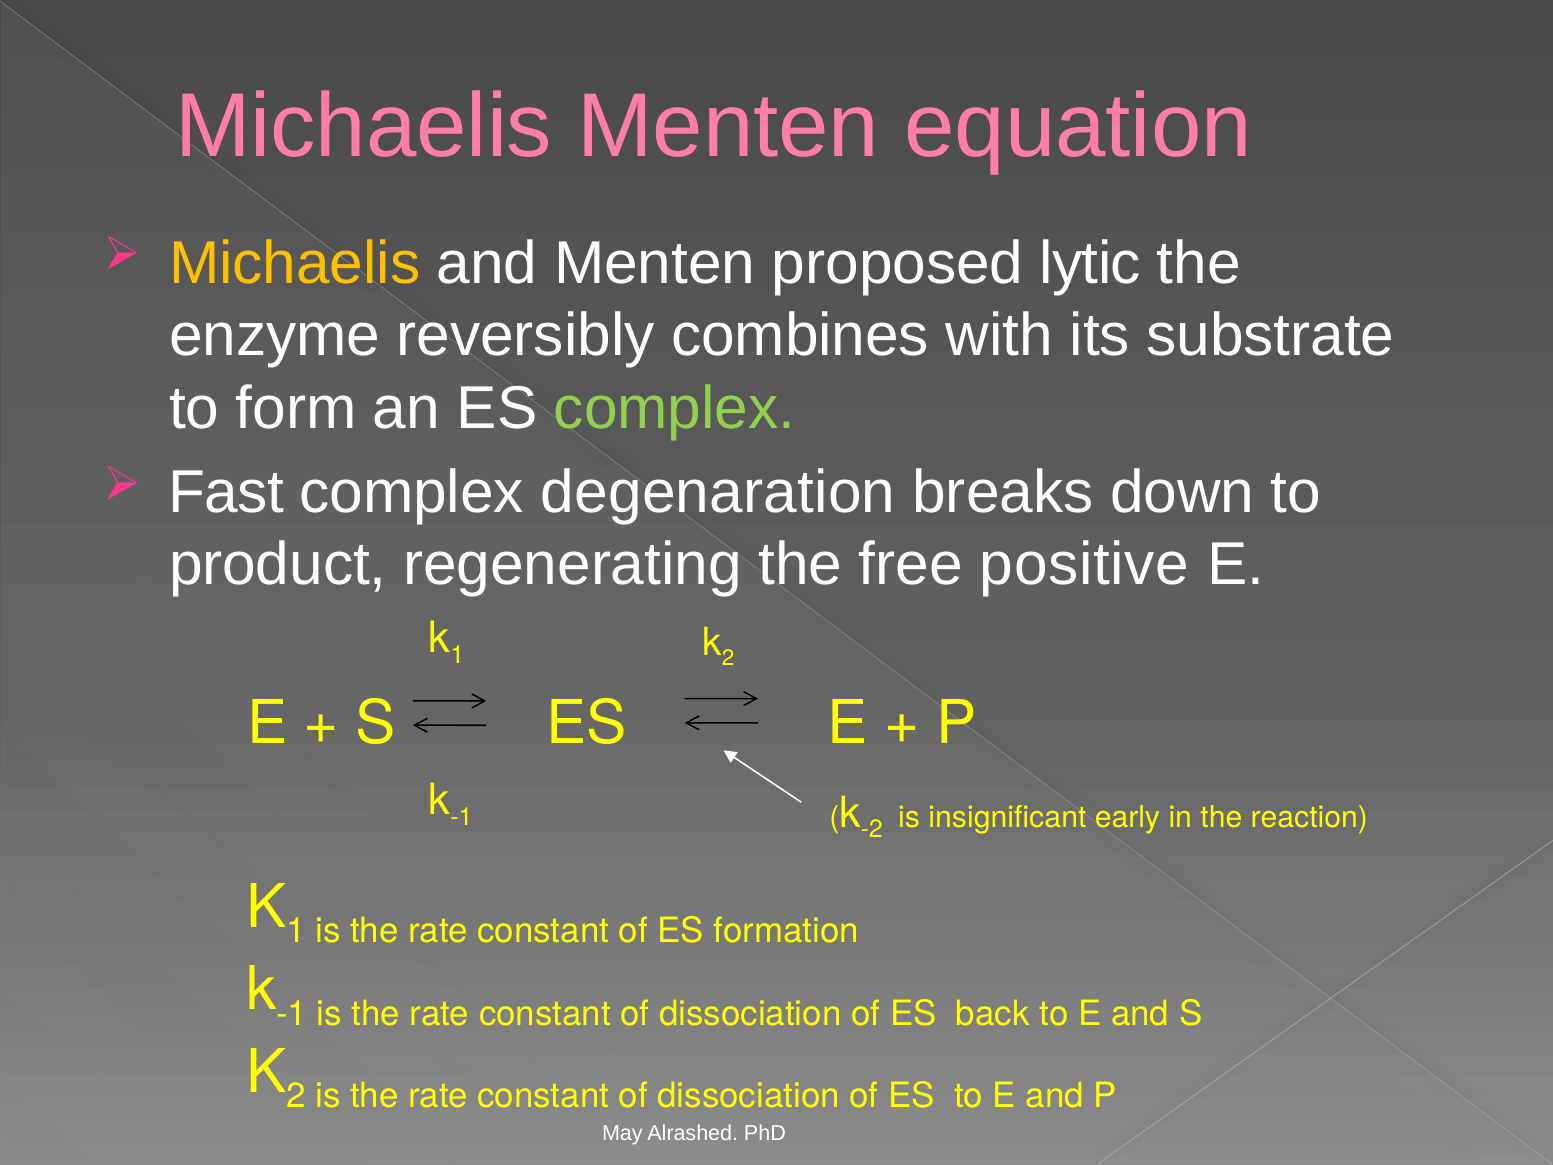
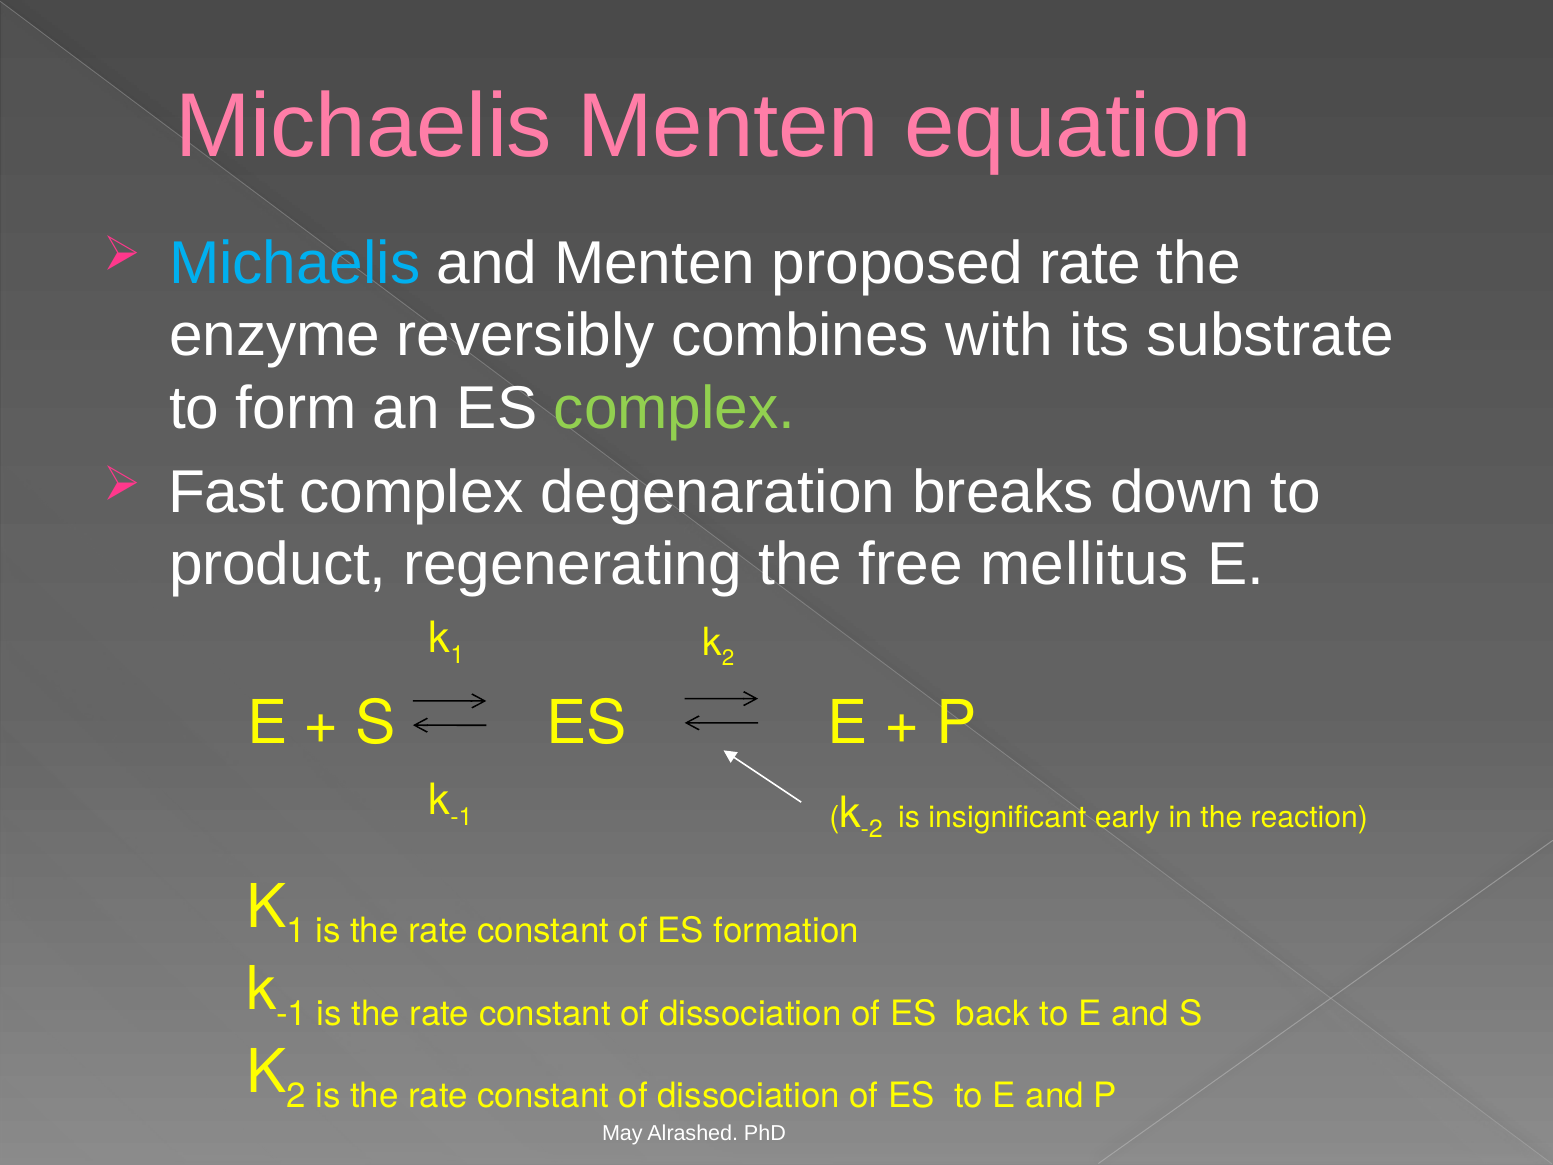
Michaelis colour: yellow -> light blue (295, 263)
proposed lytic: lytic -> rate (1090, 263)
positive: positive -> mellitus (1084, 565)
